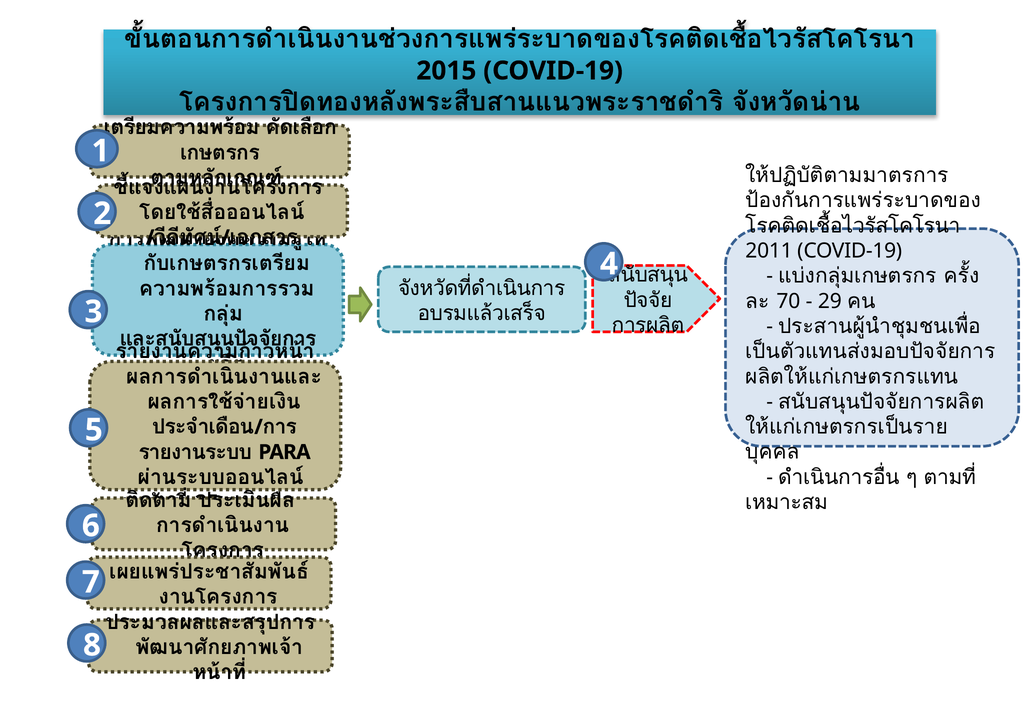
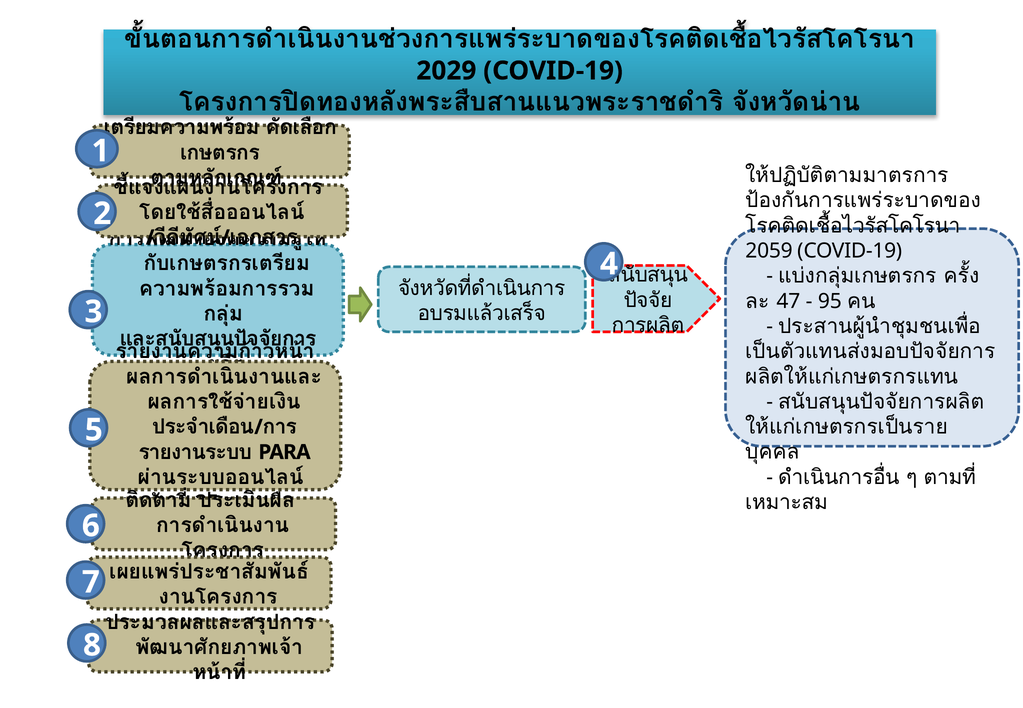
2015: 2015 -> 2029 (446, 71)
2011: 2011 -> 2059 (769, 251)
70: 70 -> 47 (788, 301)
29: 29 -> 95 (830, 301)
